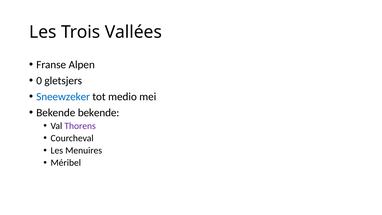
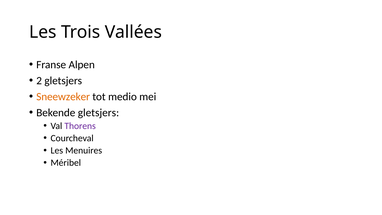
0: 0 -> 2 (39, 81)
Sneewzeker colour: blue -> orange (63, 97)
Bekende bekende: bekende -> gletsjers (98, 113)
